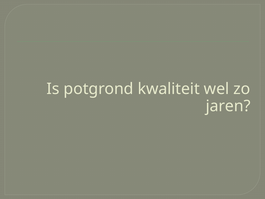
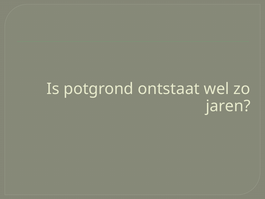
kwaliteit: kwaliteit -> ontstaat (169, 89)
